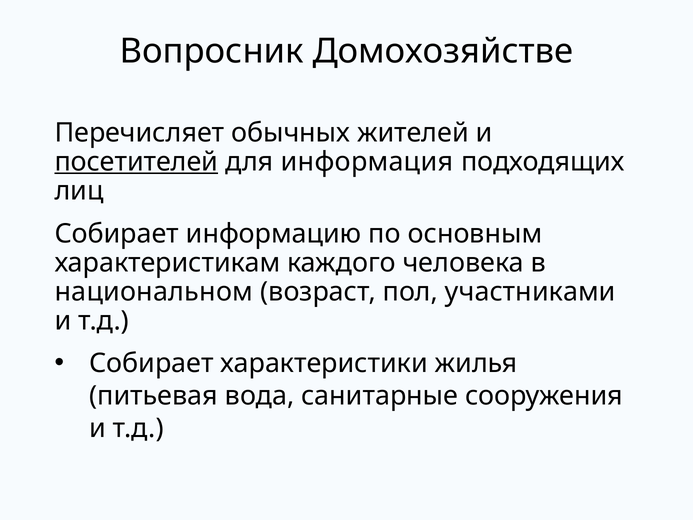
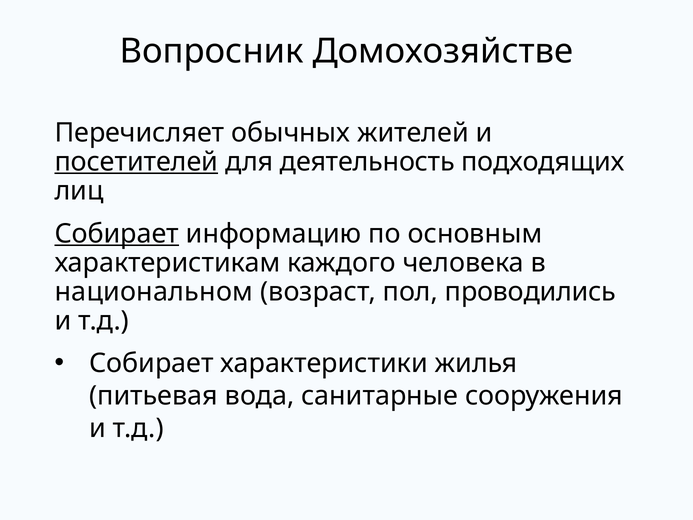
информация: информация -> деятельность (367, 162)
Собирает underline: none -> present (117, 234)
участниками: участниками -> проводились (530, 292)
